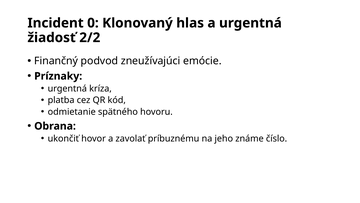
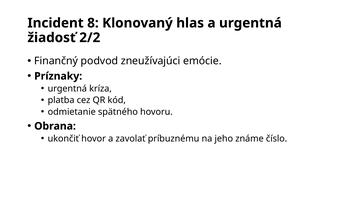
0: 0 -> 8 (93, 23)
